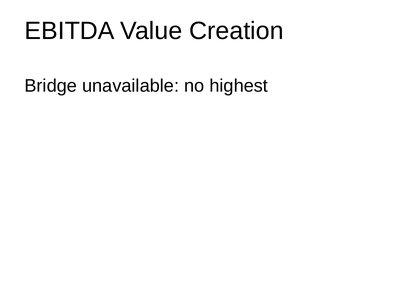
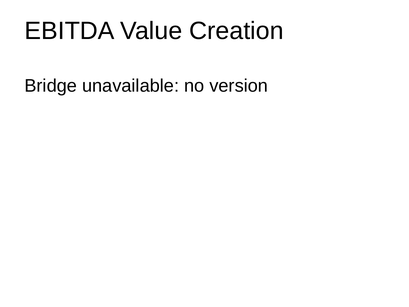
highest: highest -> version (239, 86)
